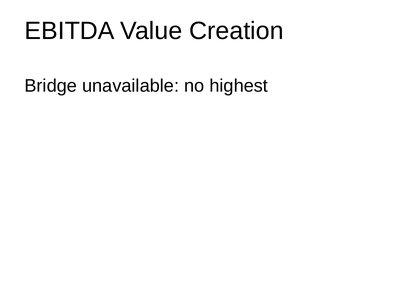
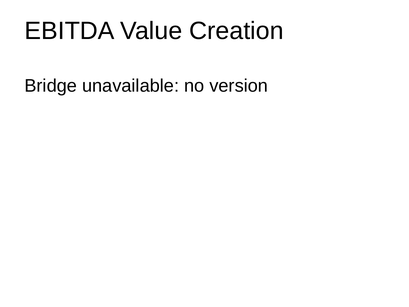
highest: highest -> version (239, 86)
